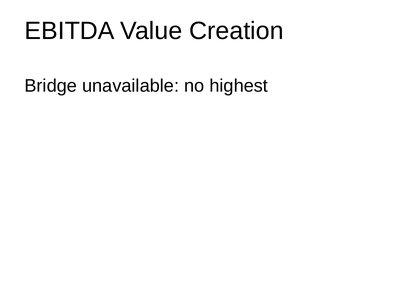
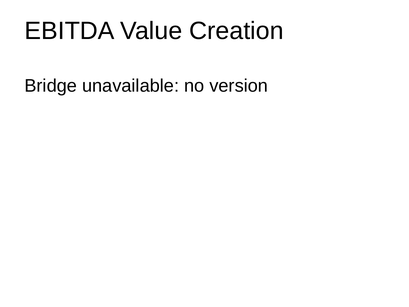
highest: highest -> version (239, 86)
